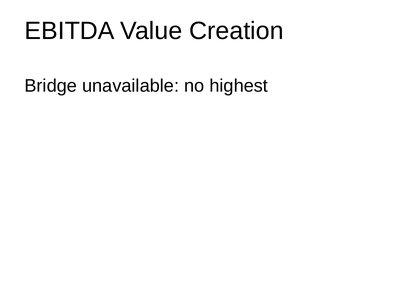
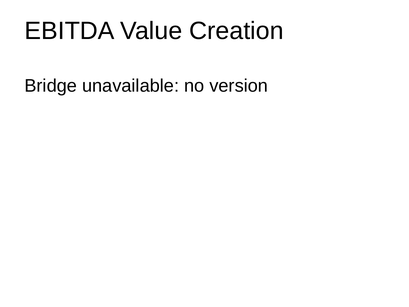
highest: highest -> version (239, 86)
